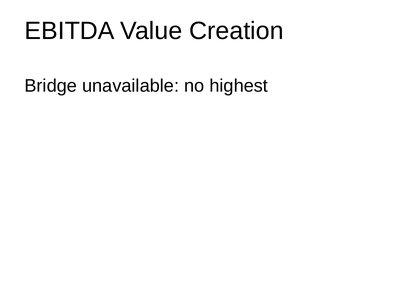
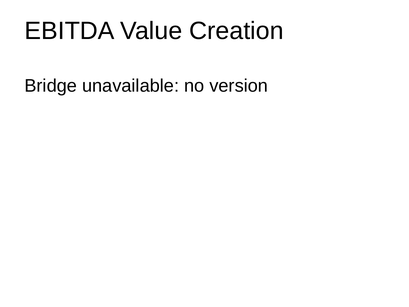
highest: highest -> version (239, 86)
